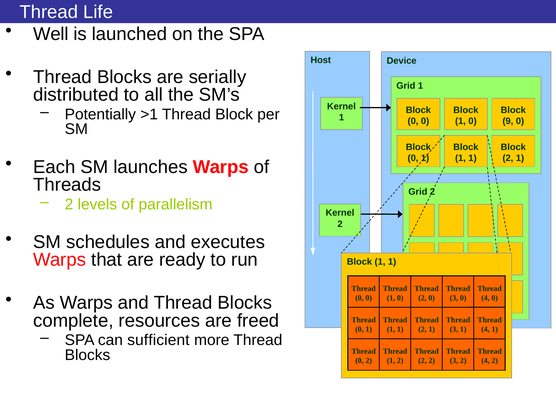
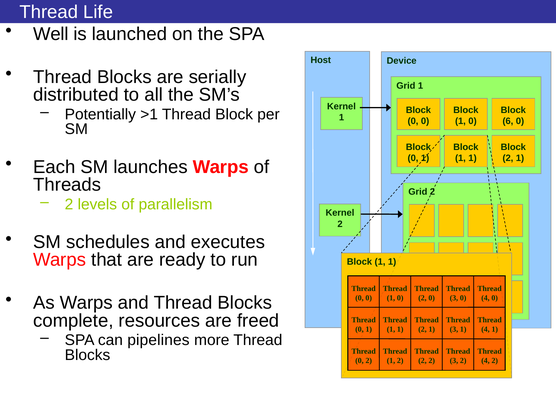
9: 9 -> 6 (508, 121)
sufficient: sufficient -> pipelines (158, 340)
